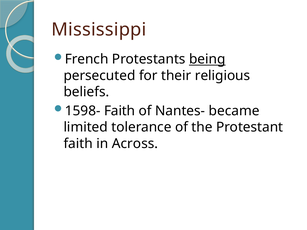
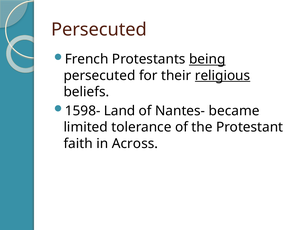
Mississippi: Mississippi -> Persecuted (99, 30)
religious underline: none -> present (223, 76)
1598- Faith: Faith -> Land (120, 111)
